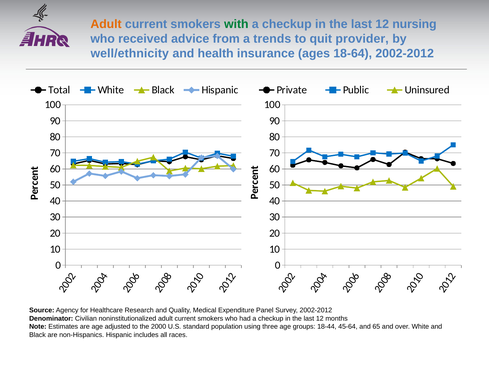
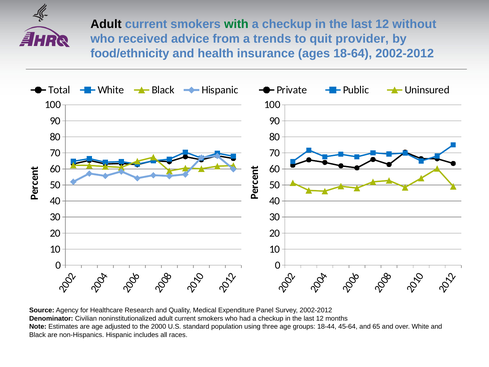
Adult colour: orange -> black (106, 24)
nursing: nursing -> without (414, 24)
well/ethnicity: well/ethnicity -> food/ethnicity (130, 53)
